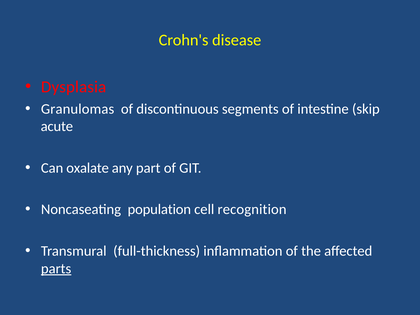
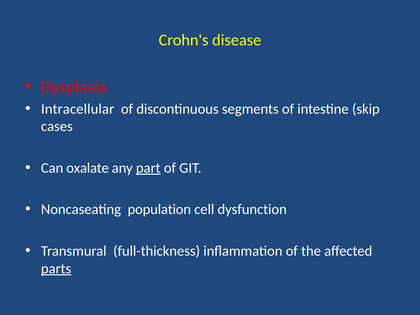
Granulomas: Granulomas -> Intracellular (78, 109)
acute: acute -> cases (57, 126)
part underline: none -> present (148, 168)
recognition: recognition -> dysfunction (252, 210)
